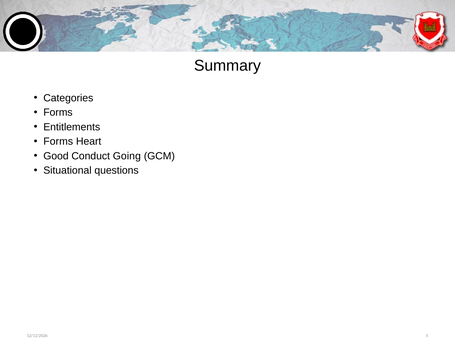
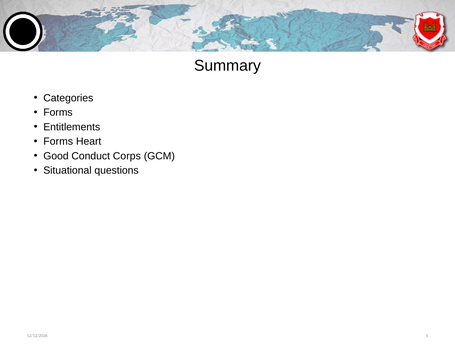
Going: Going -> Corps (127, 156)
